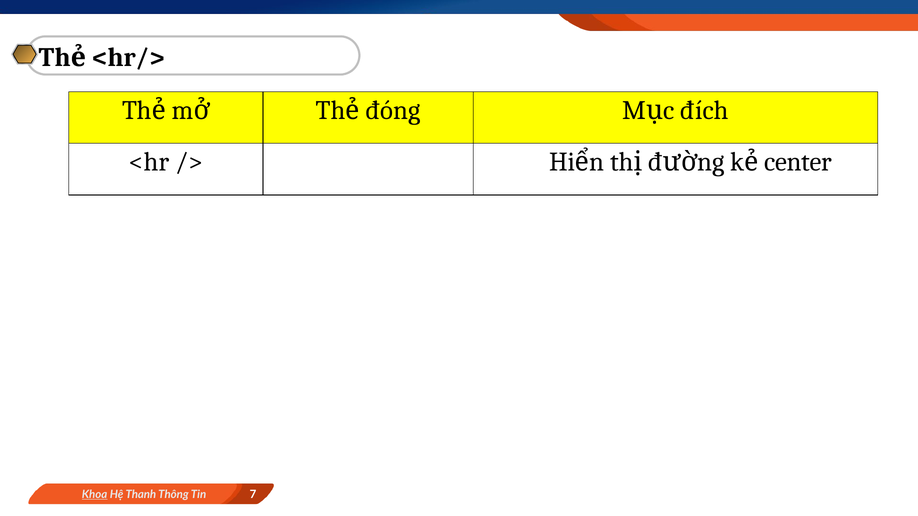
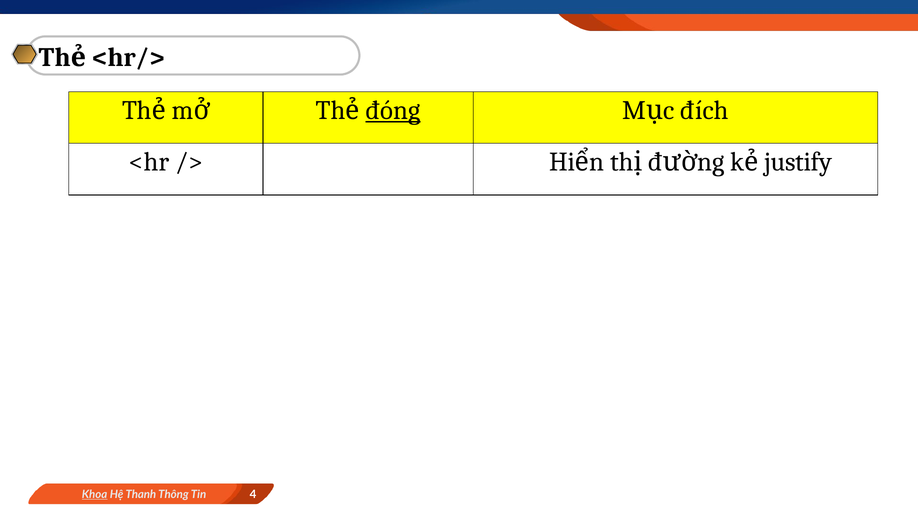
đóng underline: none -> present (393, 111)
center: center -> justify (798, 162)
7: 7 -> 4 (253, 495)
